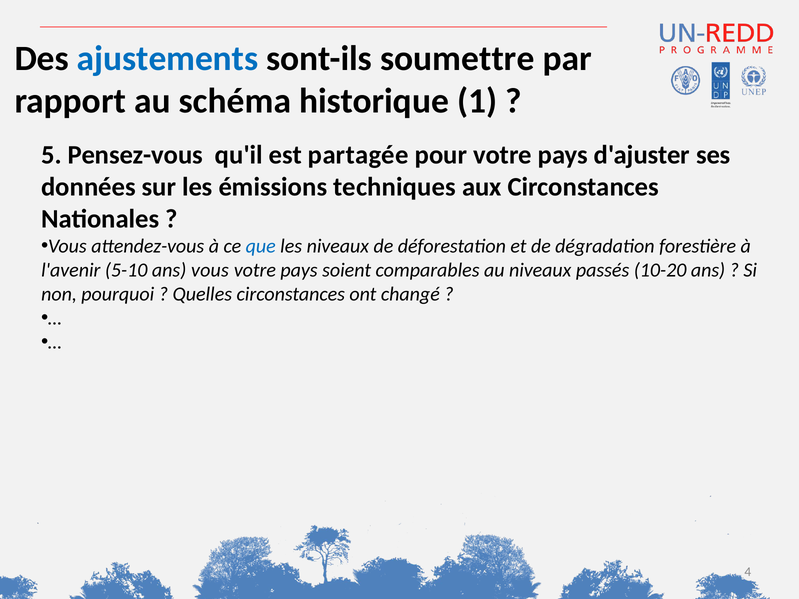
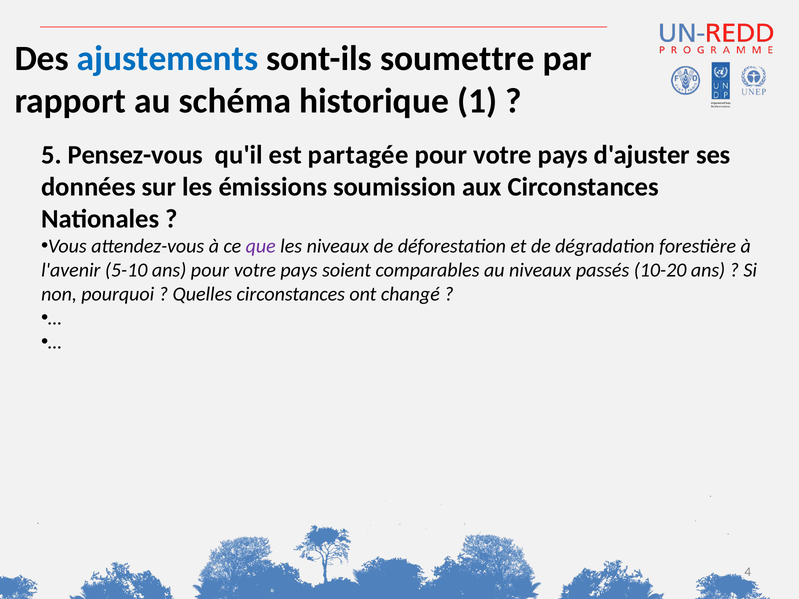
techniques: techniques -> soumission (395, 187)
que colour: blue -> purple (261, 246)
ans vous: vous -> pour (210, 270)
